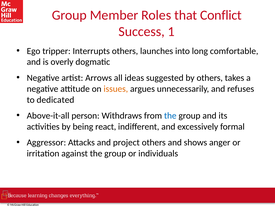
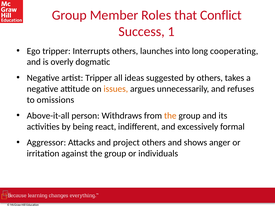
comfortable: comfortable -> cooperating (234, 51)
artist Arrows: Arrows -> Tripper (99, 78)
dedicated: dedicated -> omissions (55, 100)
the colour: blue -> orange (170, 116)
